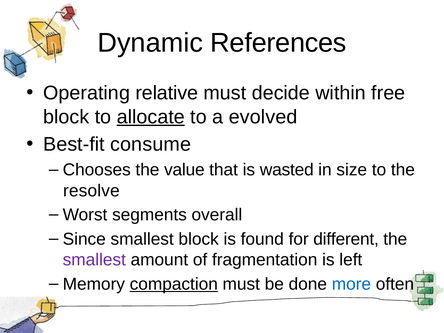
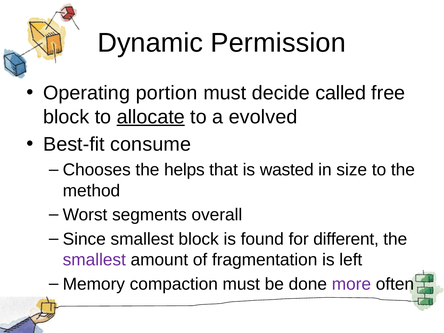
References: References -> Permission (278, 43)
relative: relative -> portion (167, 93)
within: within -> called (341, 93)
value: value -> helps (184, 170)
resolve: resolve -> method (91, 191)
compaction underline: present -> none (174, 284)
more colour: blue -> purple (351, 284)
